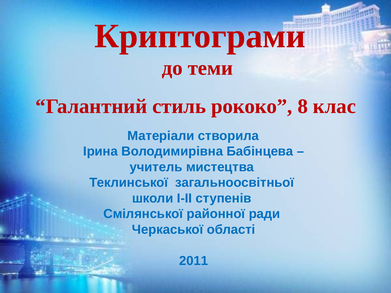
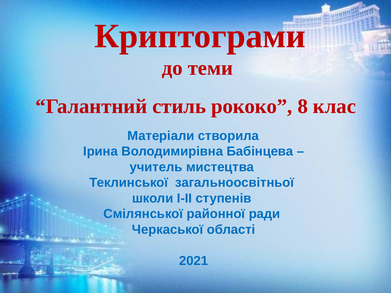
2011: 2011 -> 2021 (194, 261)
